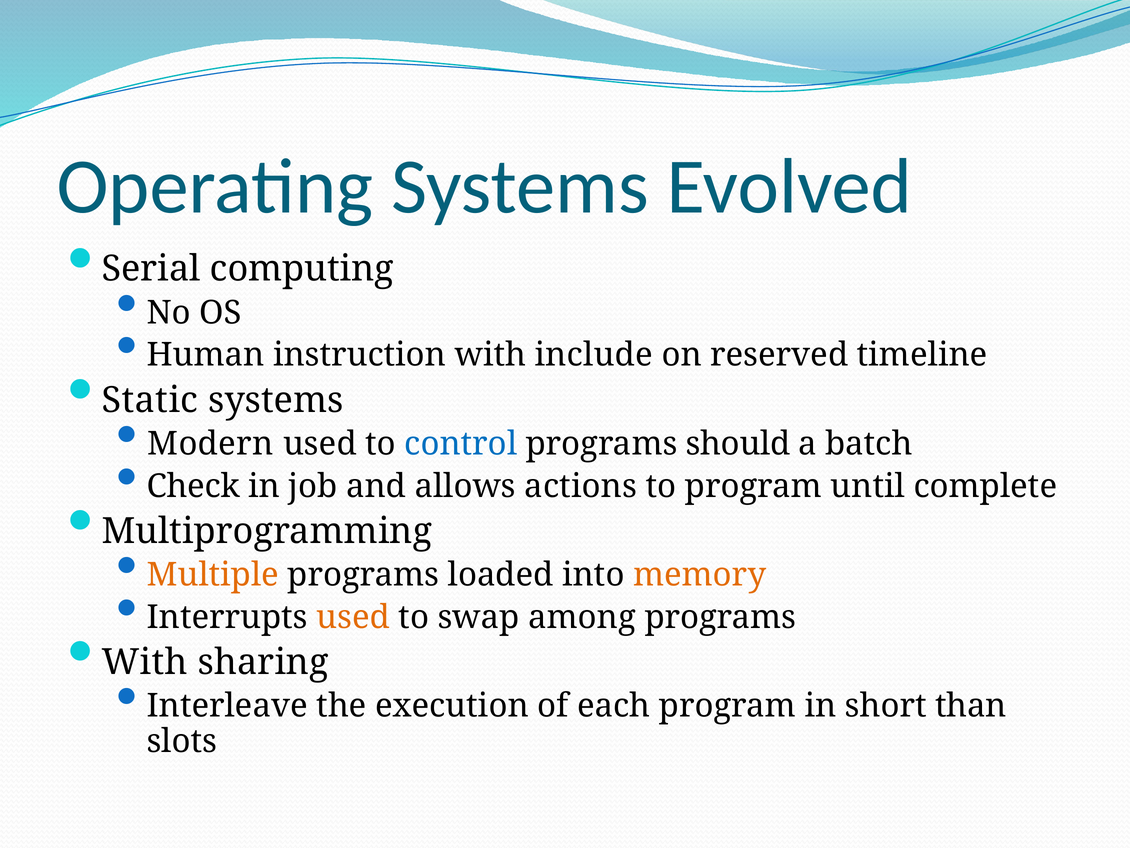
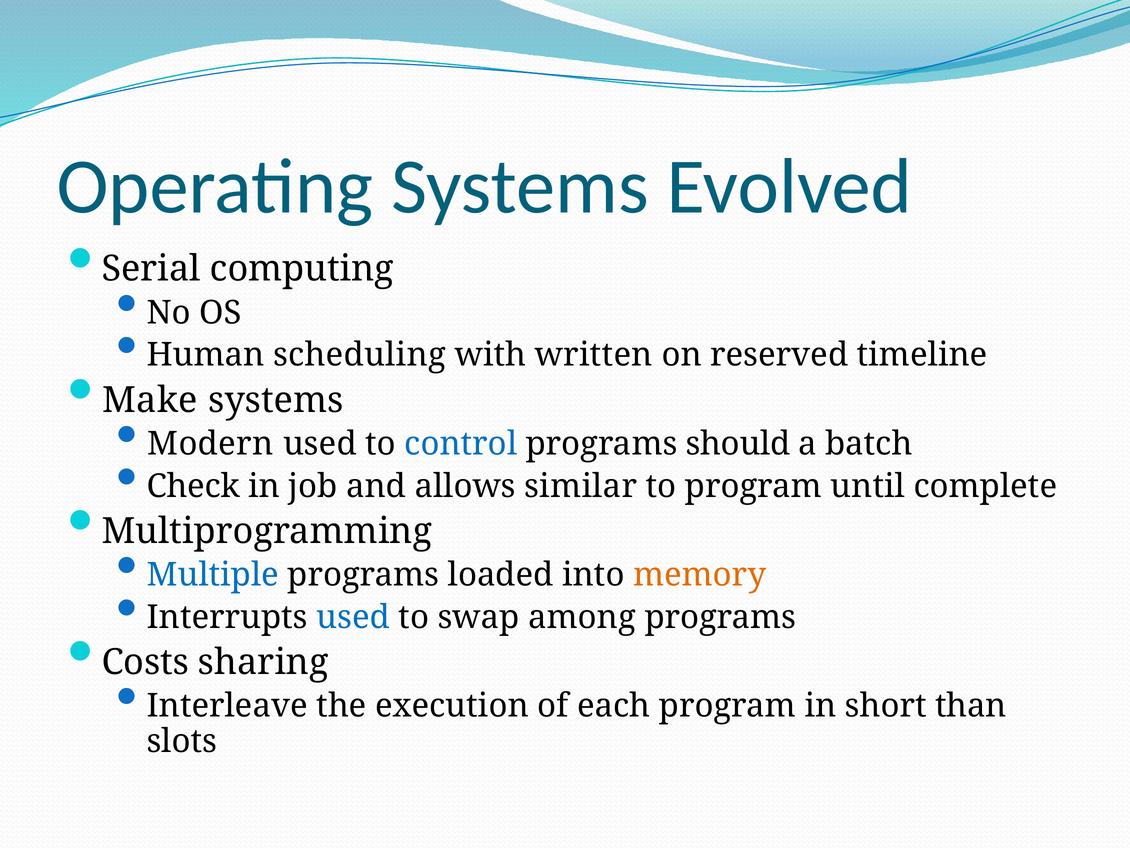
instruction: instruction -> scheduling (360, 355)
include: include -> written (594, 355)
Static: Static -> Make (150, 400)
actions: actions -> similar (581, 486)
Multiple colour: orange -> blue (213, 574)
used colour: orange -> blue (353, 617)
With: With -> Costs (145, 662)
